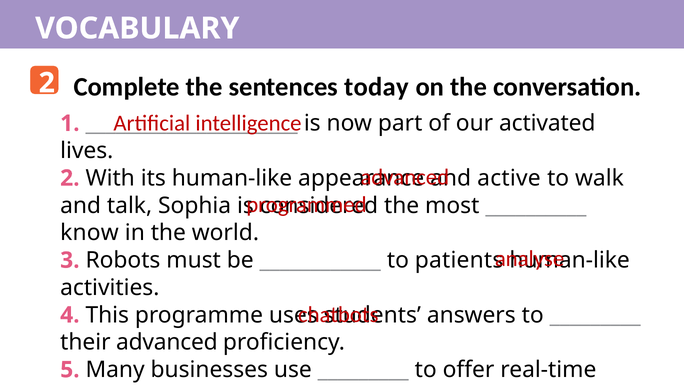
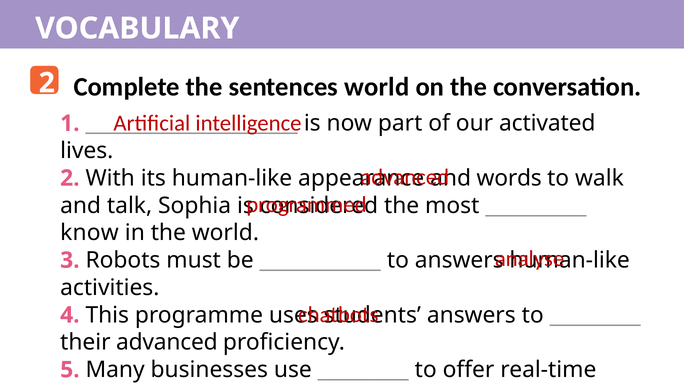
sentences today: today -> world (377, 87)
active: active -> words (509, 178)
to patients: patients -> answers (459, 260)
